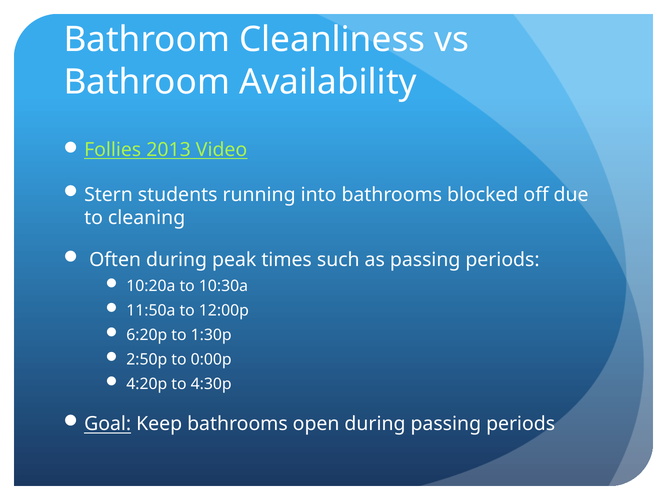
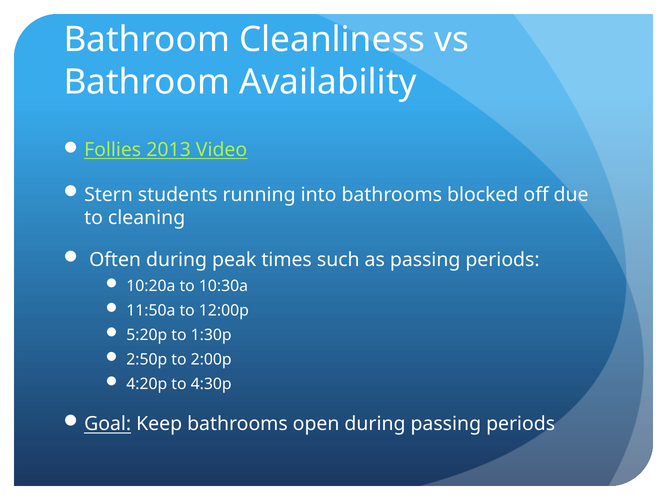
6:20p: 6:20p -> 5:20p (147, 335)
0:00p: 0:00p -> 2:00p (211, 360)
